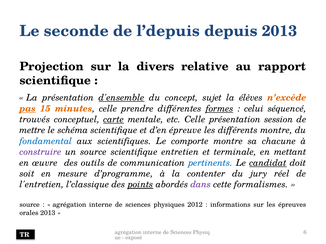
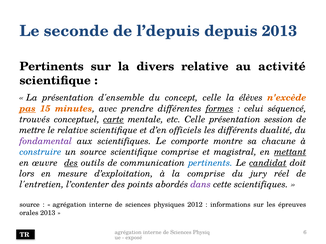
Projection: Projection -> Pertinents (52, 67)
rapport: rapport -> activité (282, 67)
d'ensemble underline: present -> none (122, 98)
concept sujet: sujet -> celle (212, 98)
minutes celle: celle -> avec (108, 109)
le schéma: schéma -> relative (73, 130)
épreuve: épreuve -> officiels (186, 130)
différents montre: montre -> dualité (276, 130)
fondamental colour: blue -> purple (46, 141)
construire colour: purple -> blue (40, 152)
scientifique entretien: entretien -> comprise (180, 152)
terminale: terminale -> magistral (235, 152)
mettant underline: none -> present (290, 152)
des underline: none -> present (71, 163)
soit: soit -> lors (27, 174)
d’programme: d’programme -> d’exploitation (124, 174)
la contenter: contenter -> comprise (206, 174)
l’classique: l’classique -> l’contenter (88, 185)
points underline: present -> none (141, 185)
cette formalismes: formalismes -> scientifiques (261, 185)
